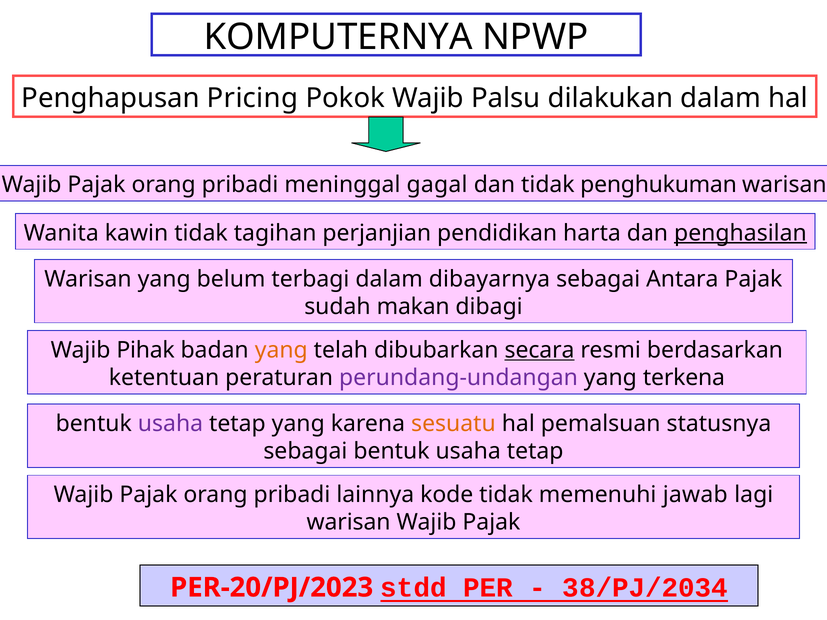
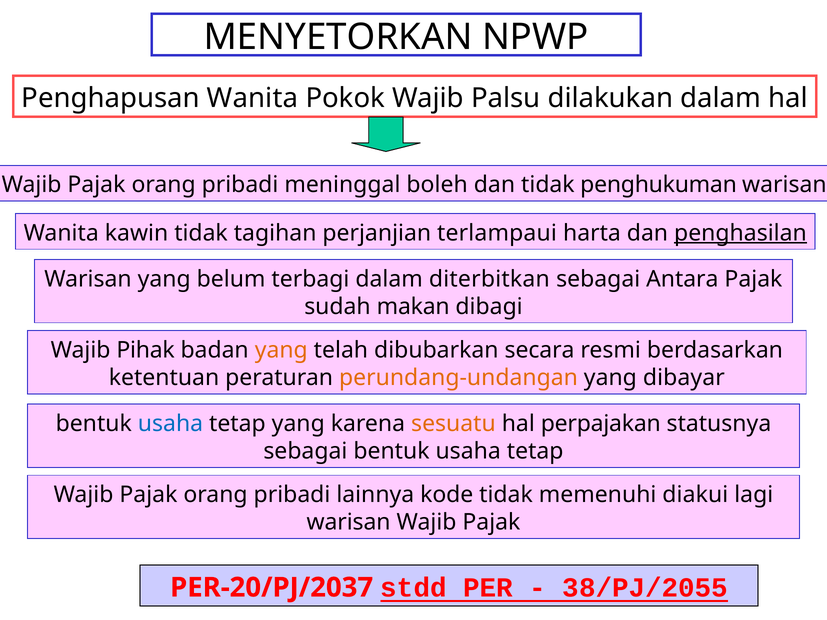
KOMPUTERNYA: KOMPUTERNYA -> MENYETORKAN (338, 37)
Penghapusan Pricing: Pricing -> Wanita (253, 98)
gagal: gagal -> boleh (437, 185)
pendidikan: pendidikan -> terlampaui (497, 233)
dibayarnya: dibayarnya -> diterbitkan (489, 279)
secara underline: present -> none (540, 350)
perundang-undangan colour: purple -> orange (458, 378)
terkena: terkena -> dibayar (684, 378)
usaha colour: purple -> blue (170, 424)
pemalsuan: pemalsuan -> perpajakan (601, 424)
jawab: jawab -> diakui (695, 495)
PER-20/PJ/2023: PER-20/PJ/2023 -> PER-20/PJ/2037 (272, 588)
38/PJ/2034: 38/PJ/2034 -> 38/PJ/2055 (645, 588)
